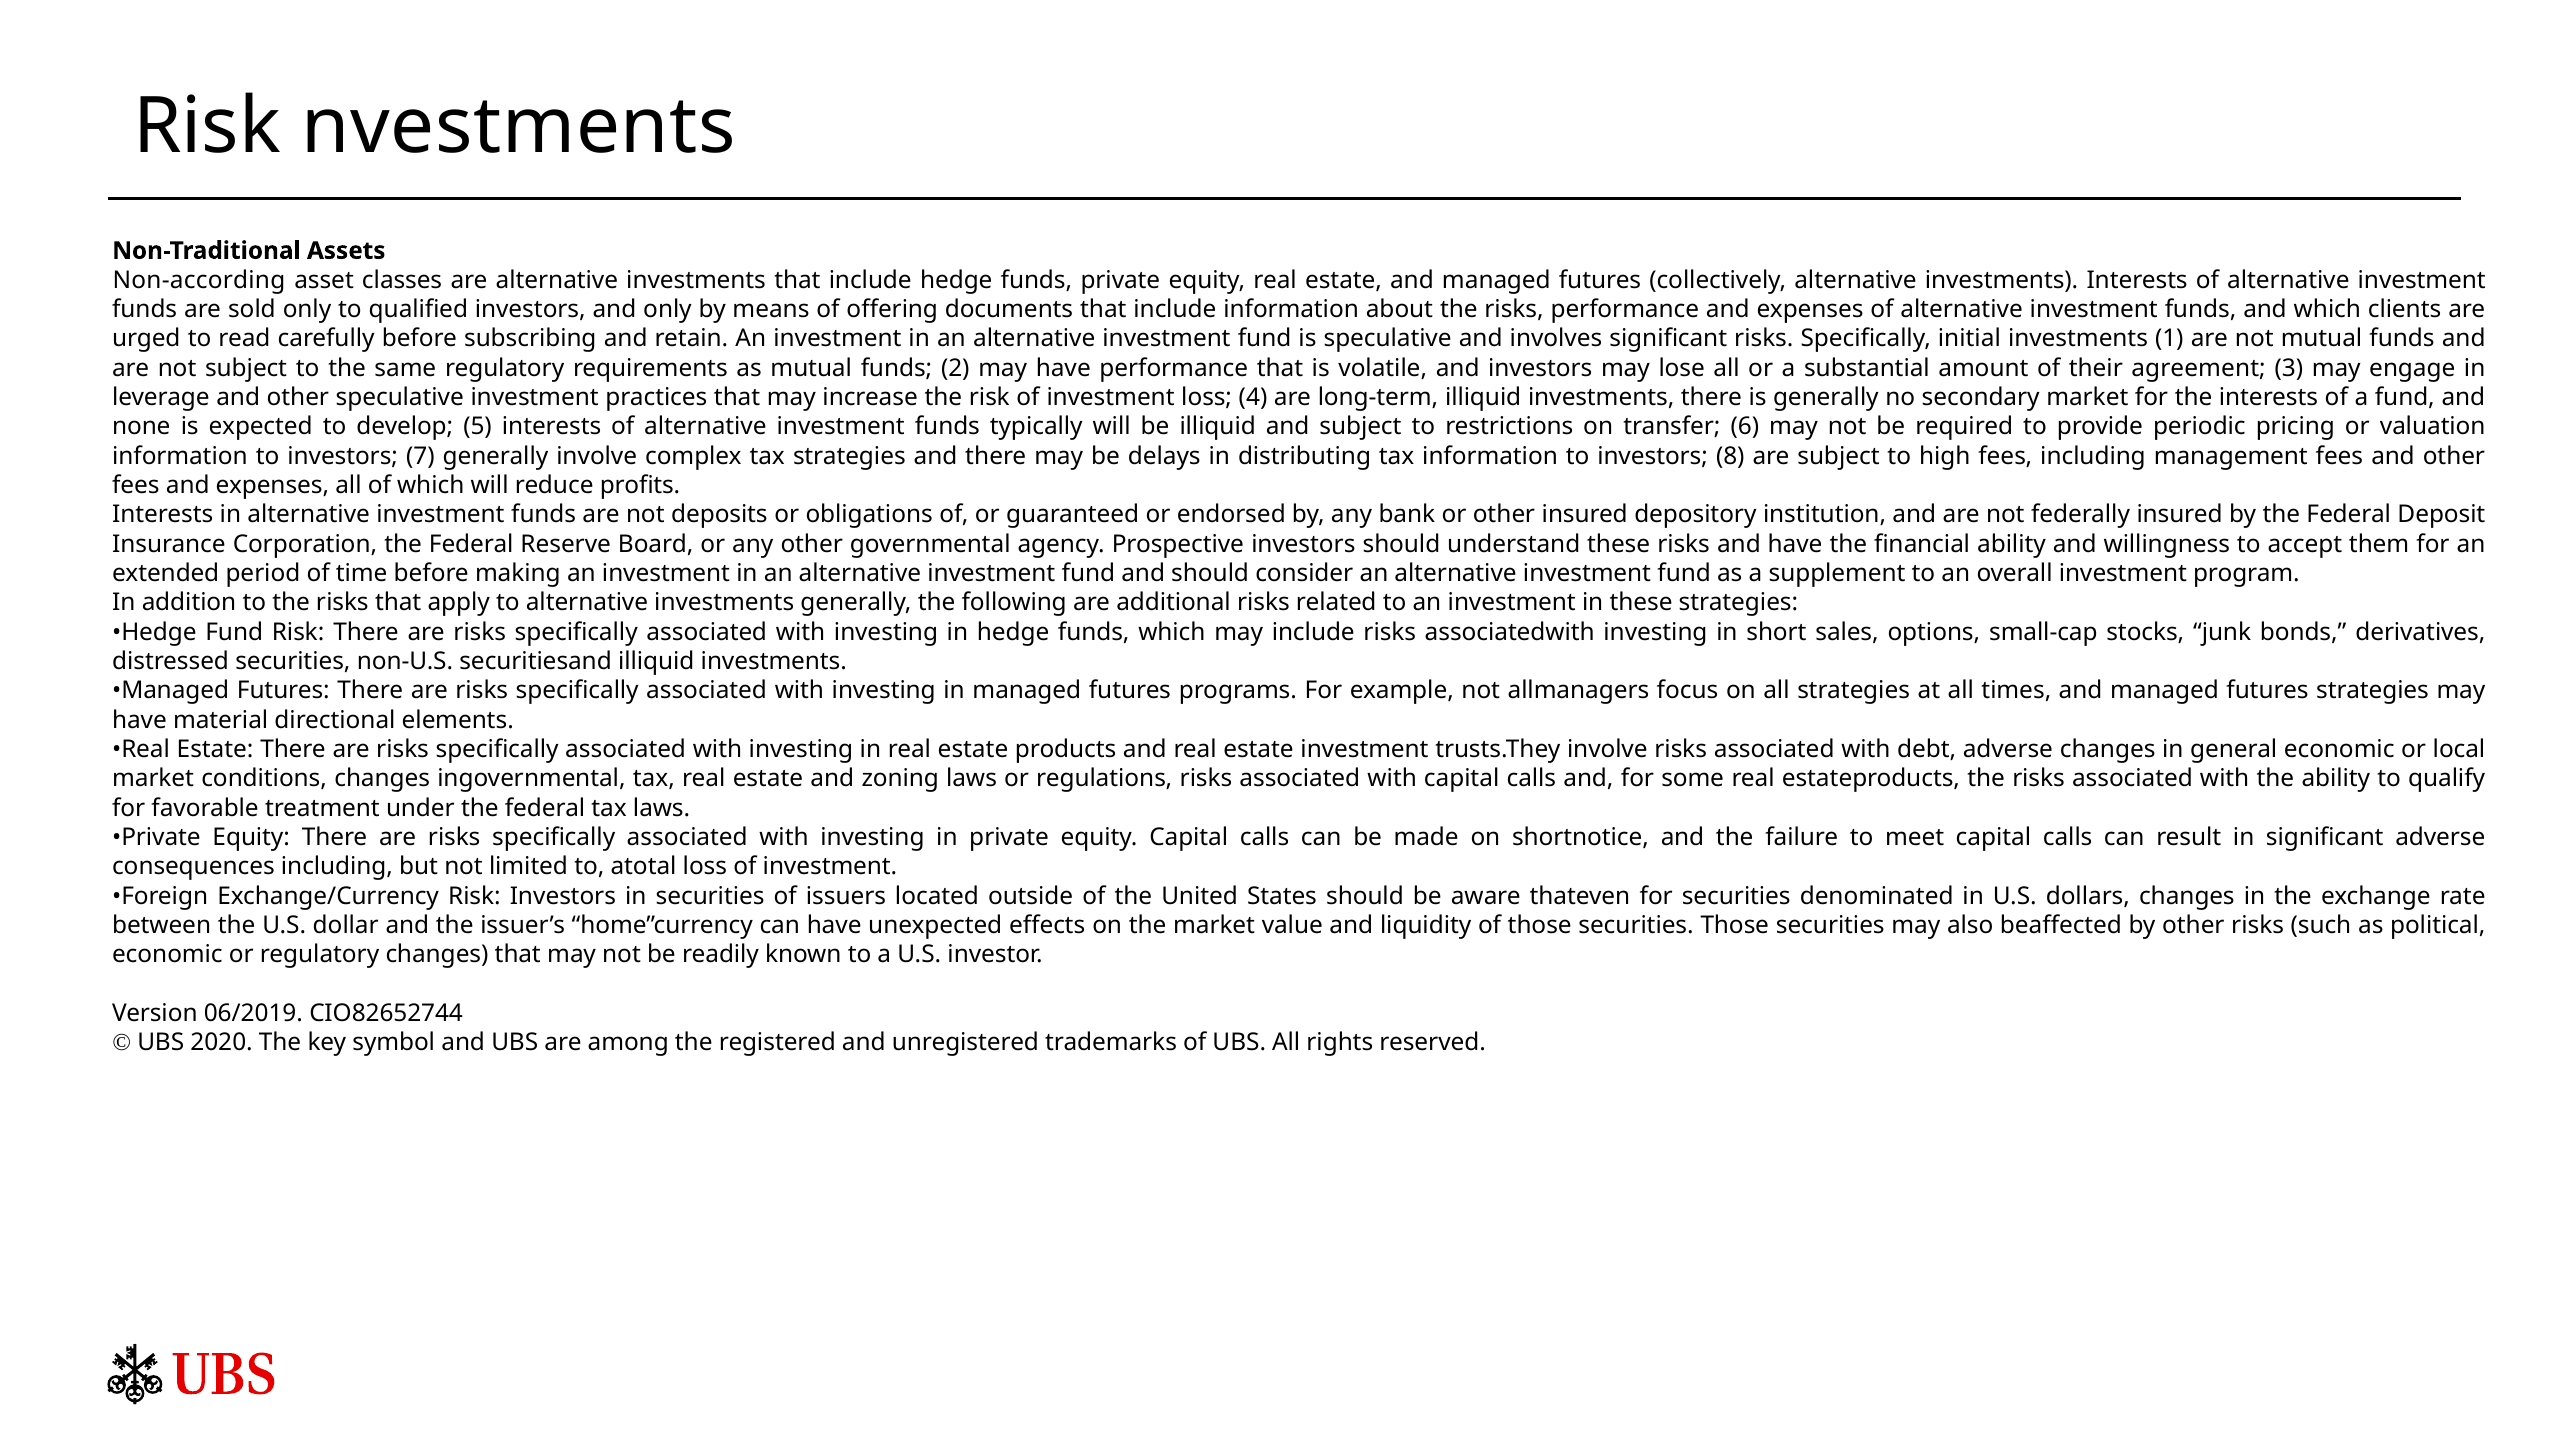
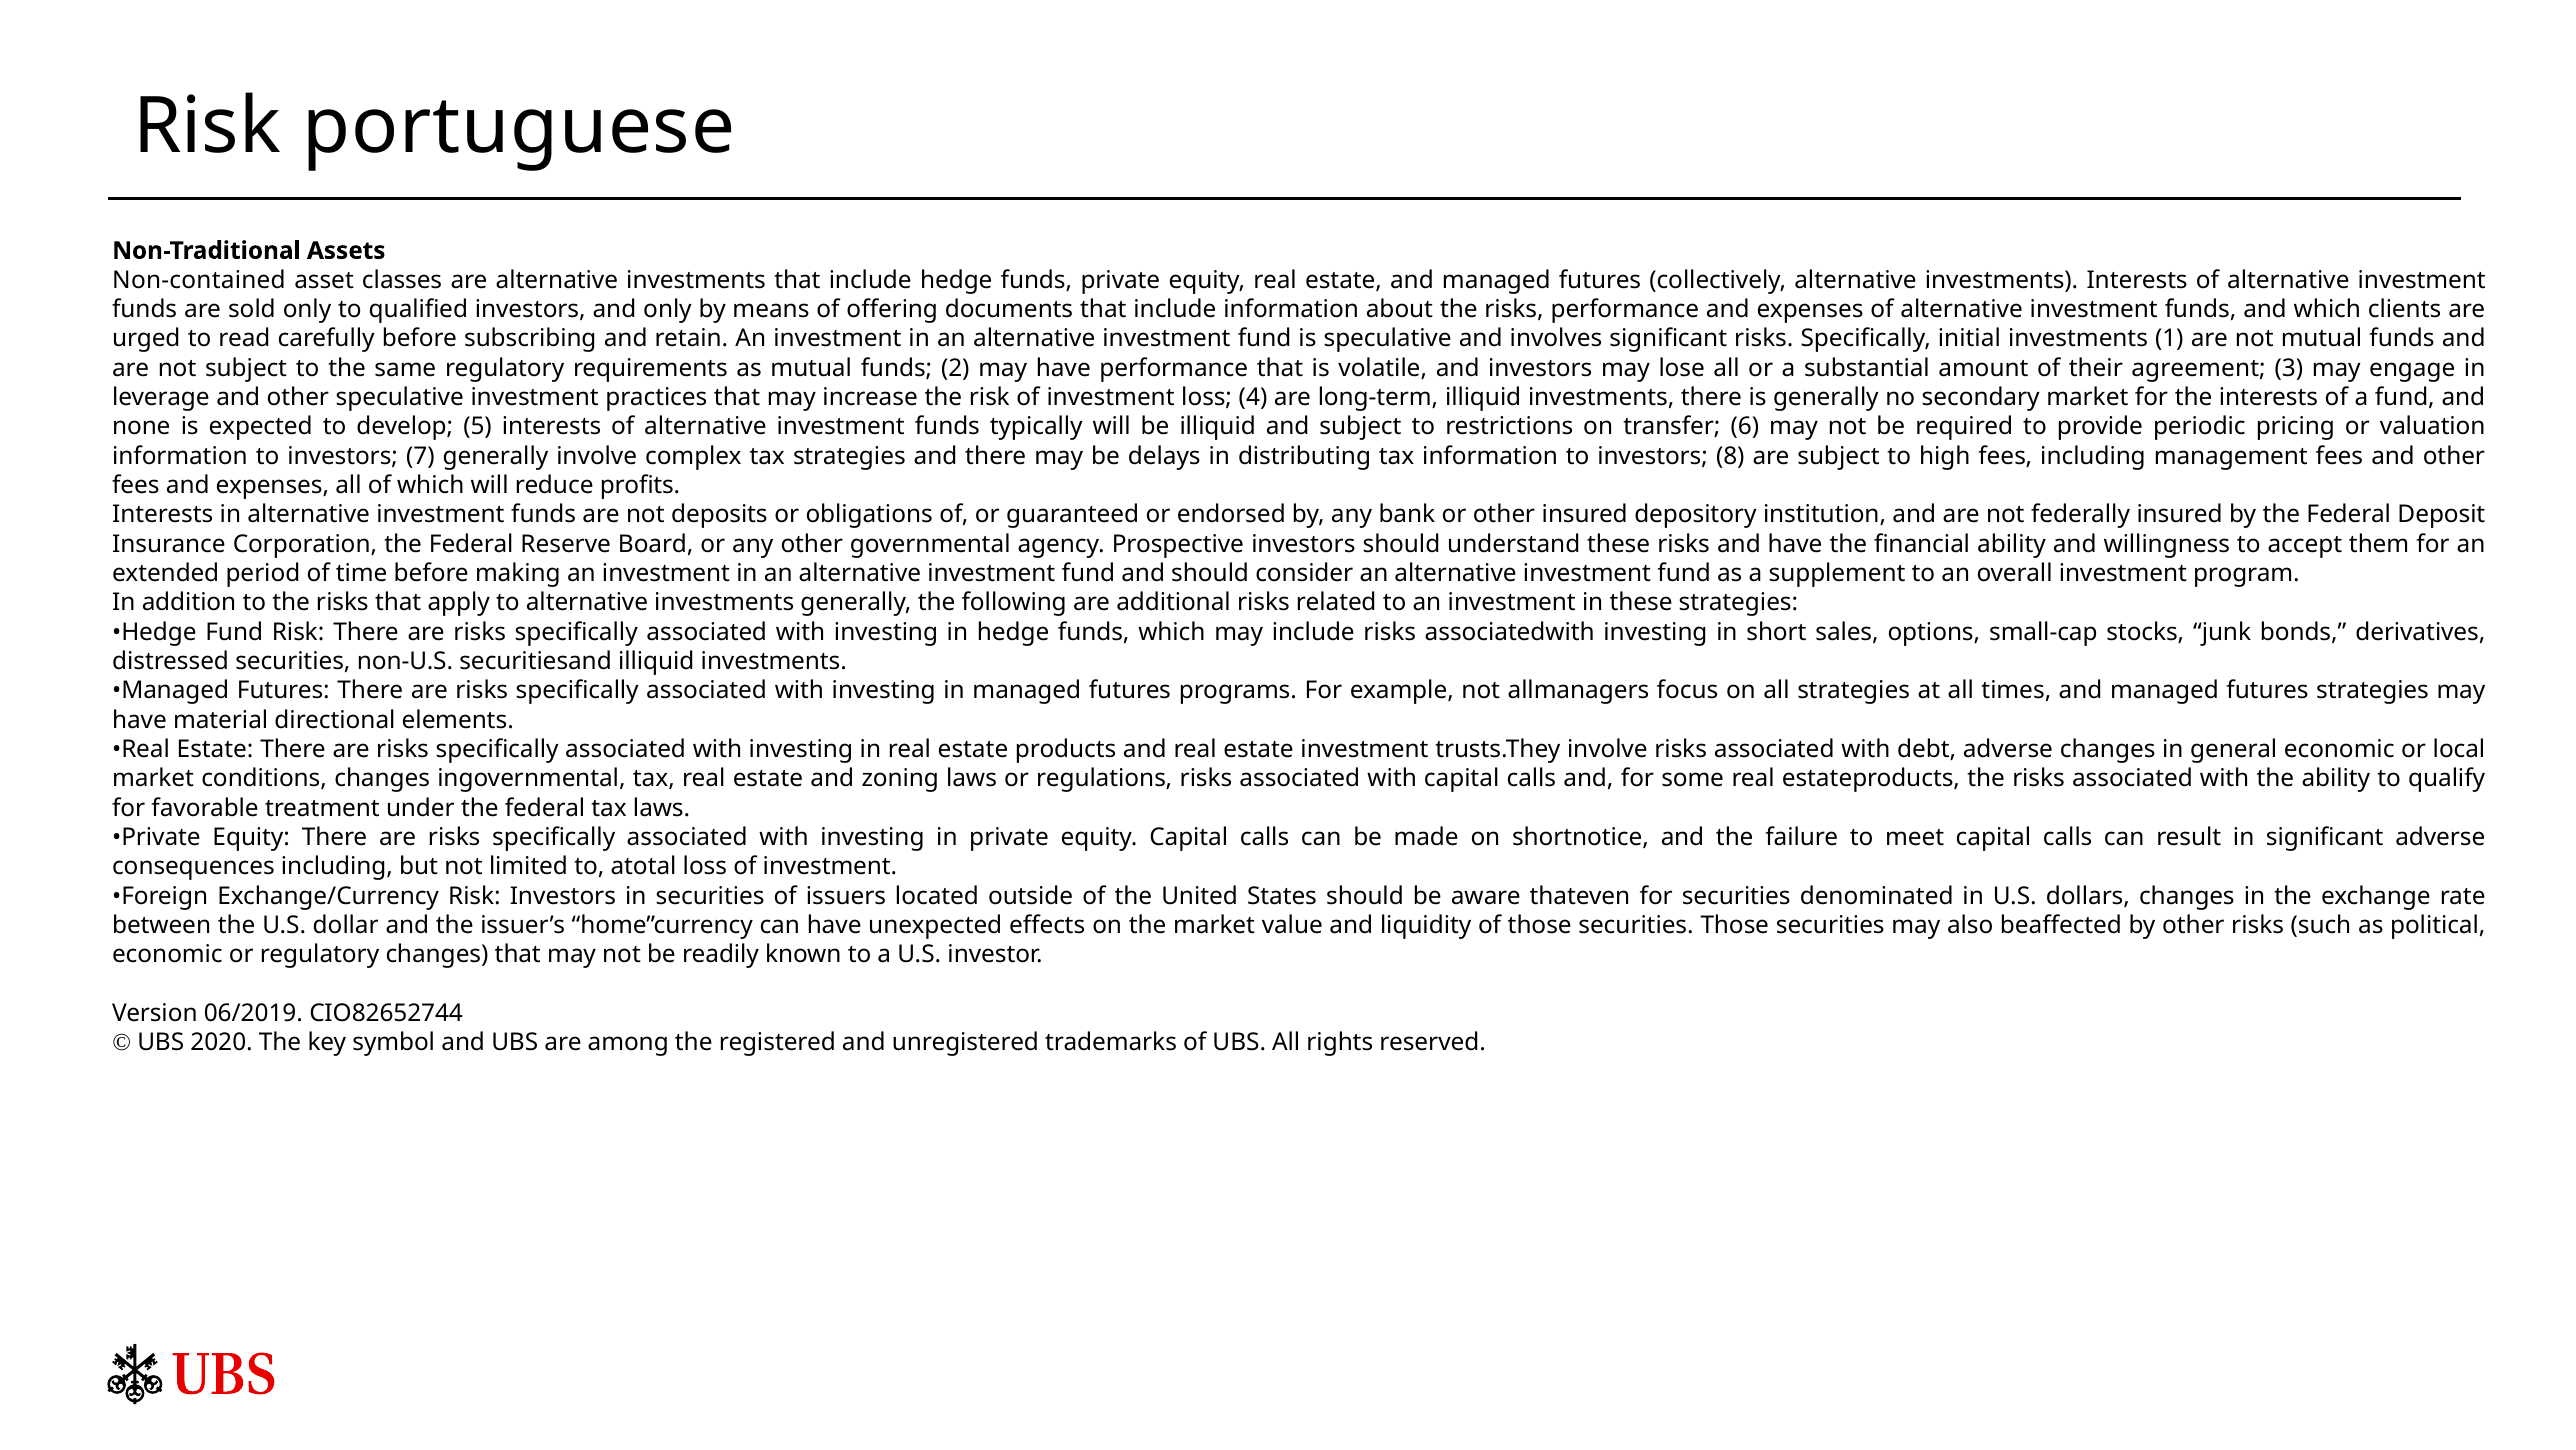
nvestments: nvestments -> portuguese (519, 126)
Non-according: Non-according -> Non-contained (199, 280)
